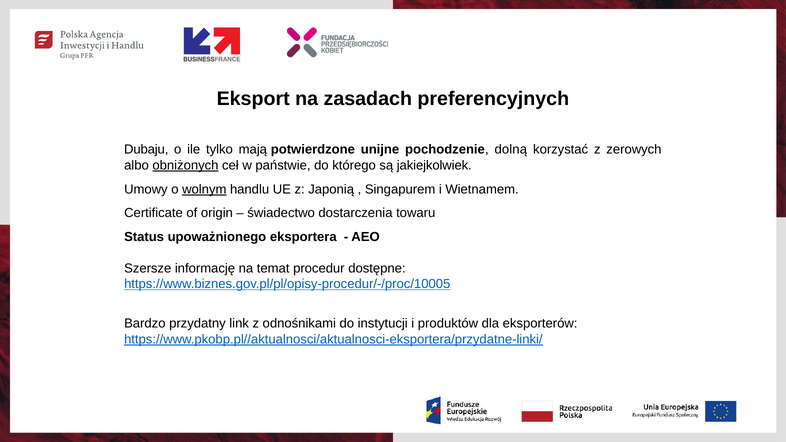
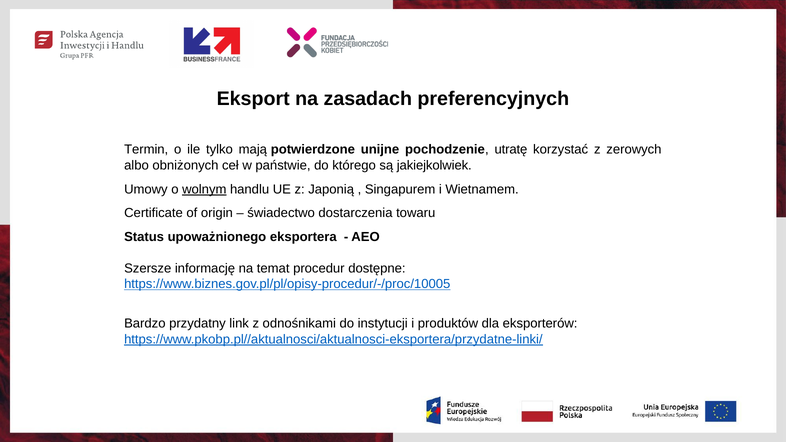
Dubaju: Dubaju -> Termin (146, 150)
dolną: dolną -> utratę (511, 150)
obniżonych underline: present -> none (185, 165)
